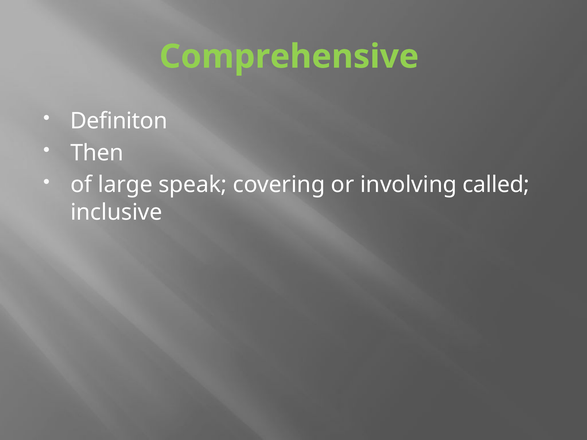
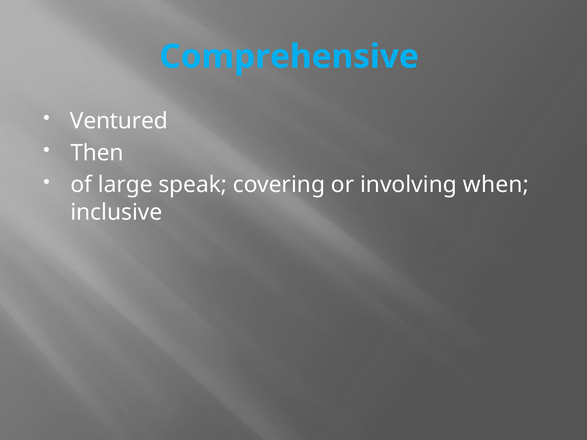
Comprehensive colour: light green -> light blue (289, 57)
Definiton: Definiton -> Ventured (119, 121)
called: called -> when (496, 185)
